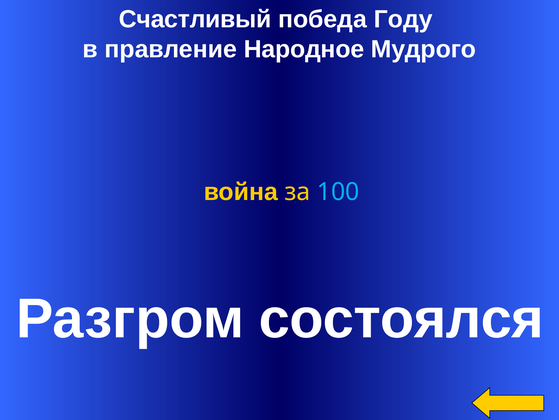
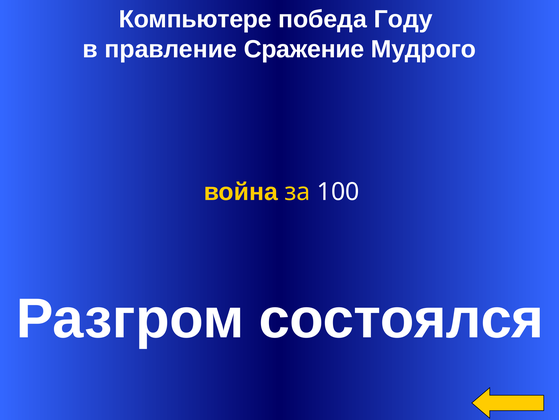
Счастливый: Счастливый -> Компьютере (195, 19)
Народное: Народное -> Сражение (304, 49)
100 colour: light blue -> white (338, 192)
